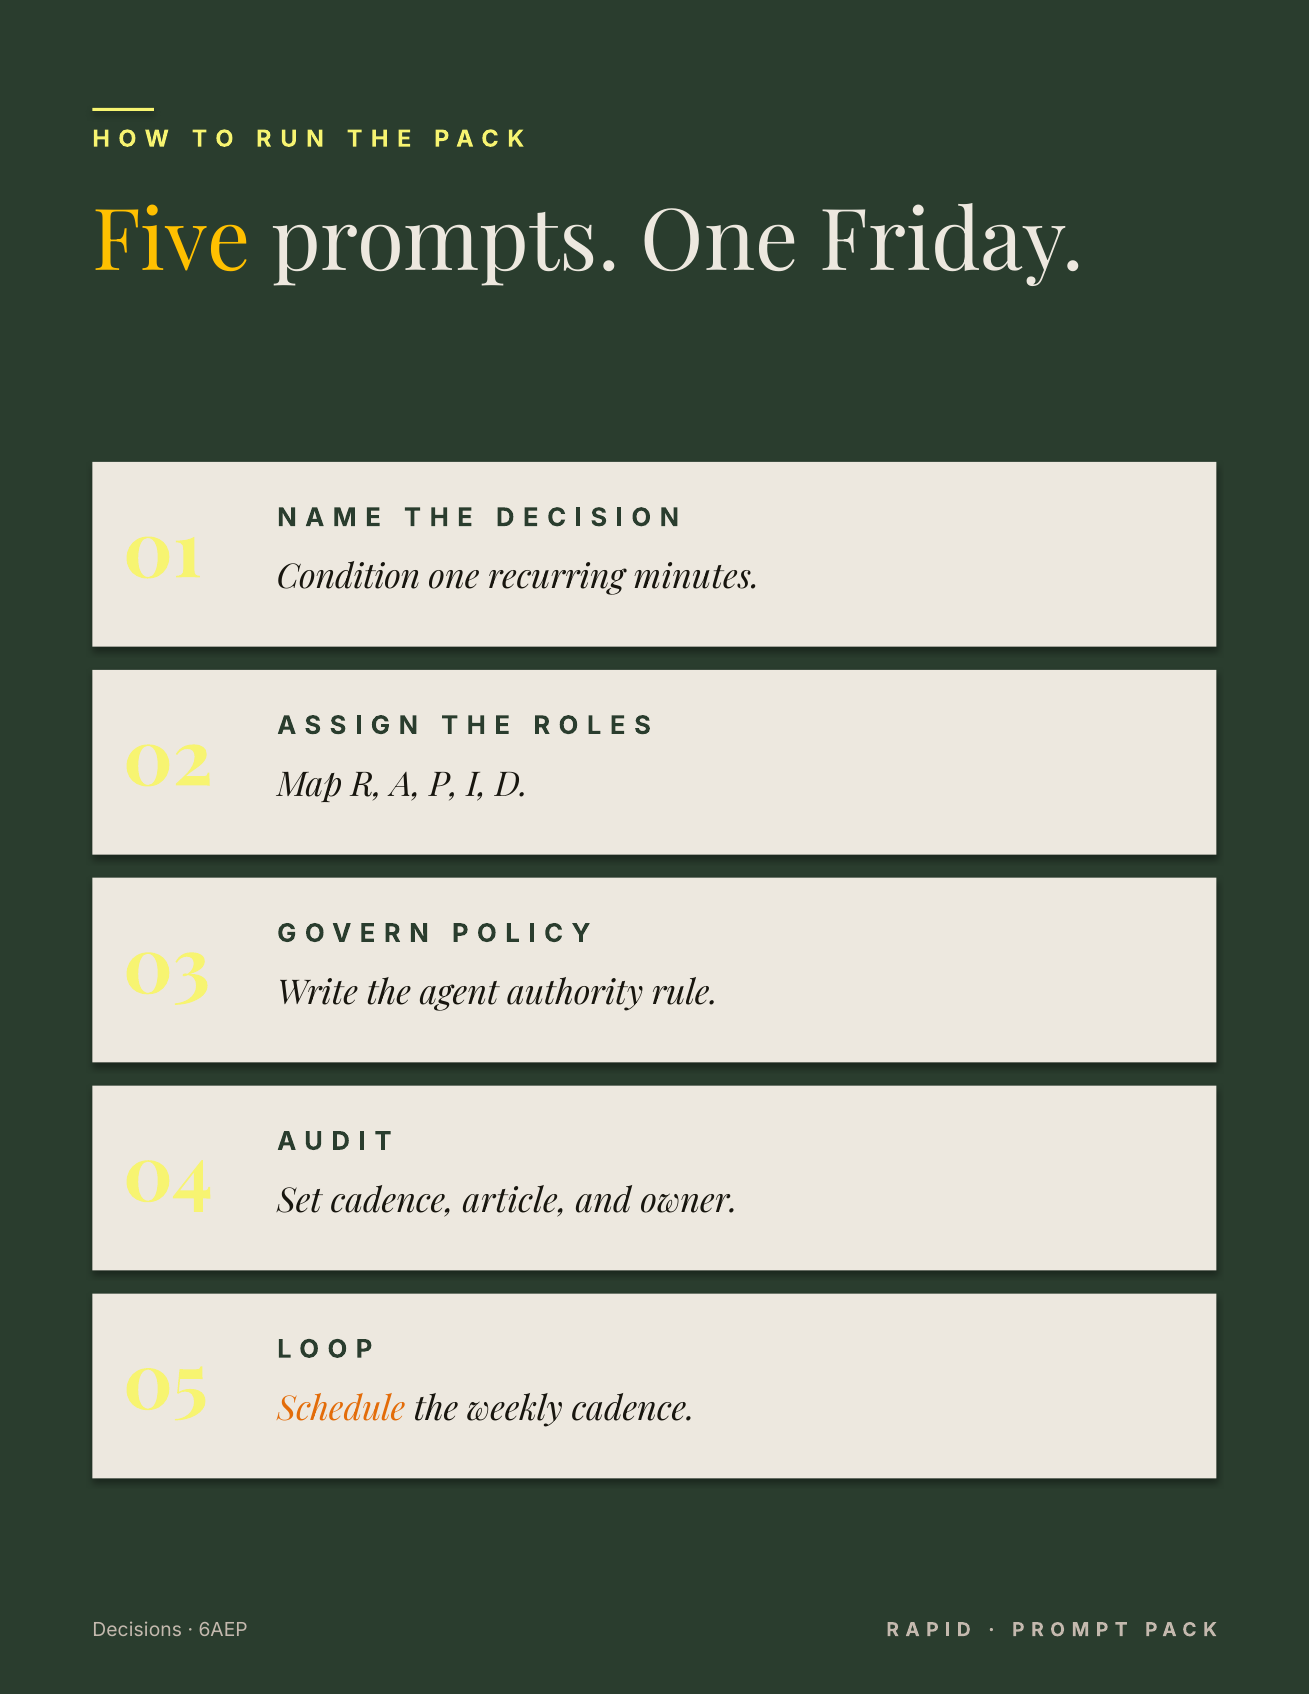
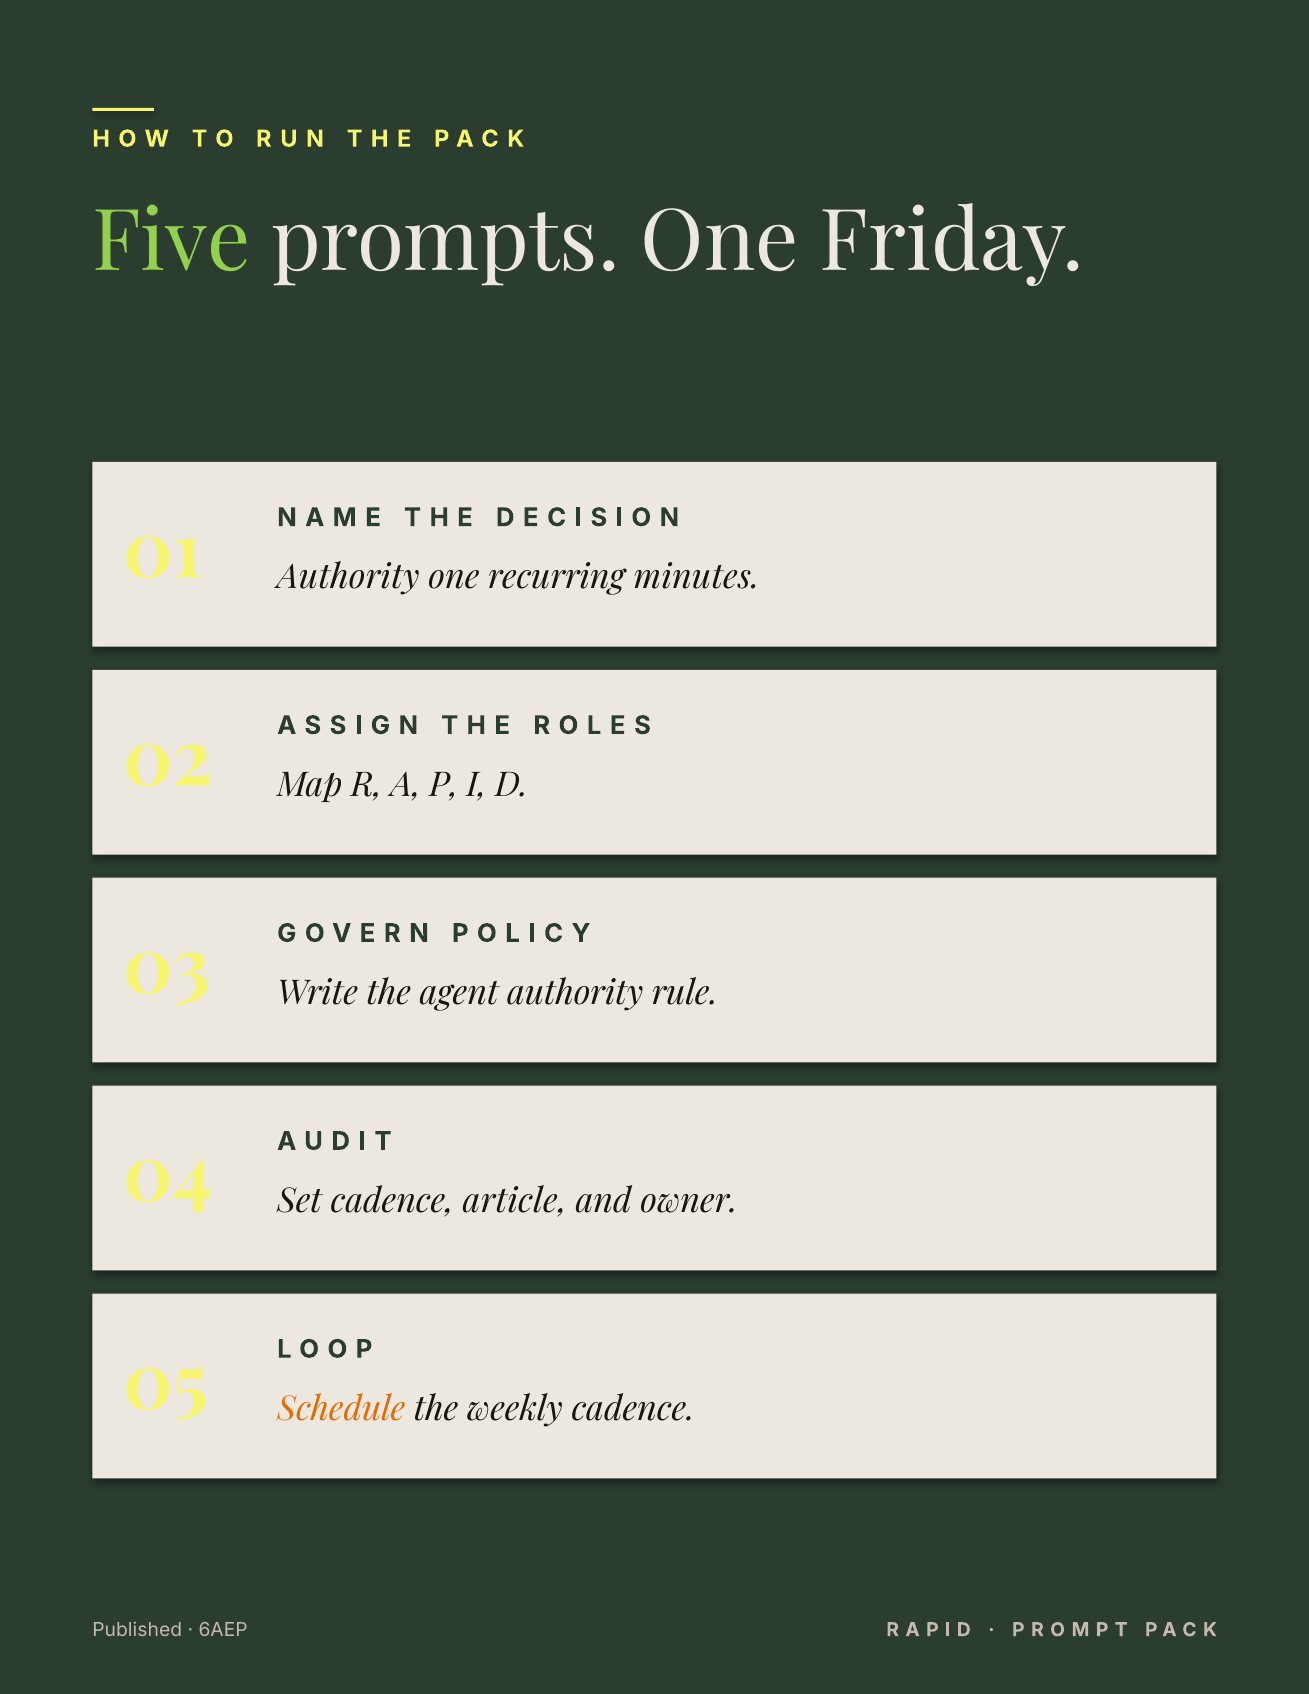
Five colour: yellow -> light green (171, 242)
Condition: Condition -> Authority (348, 577)
Decisions: Decisions -> Published (137, 1630)
